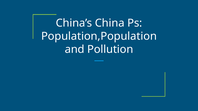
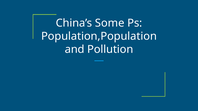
China: China -> Some (110, 23)
